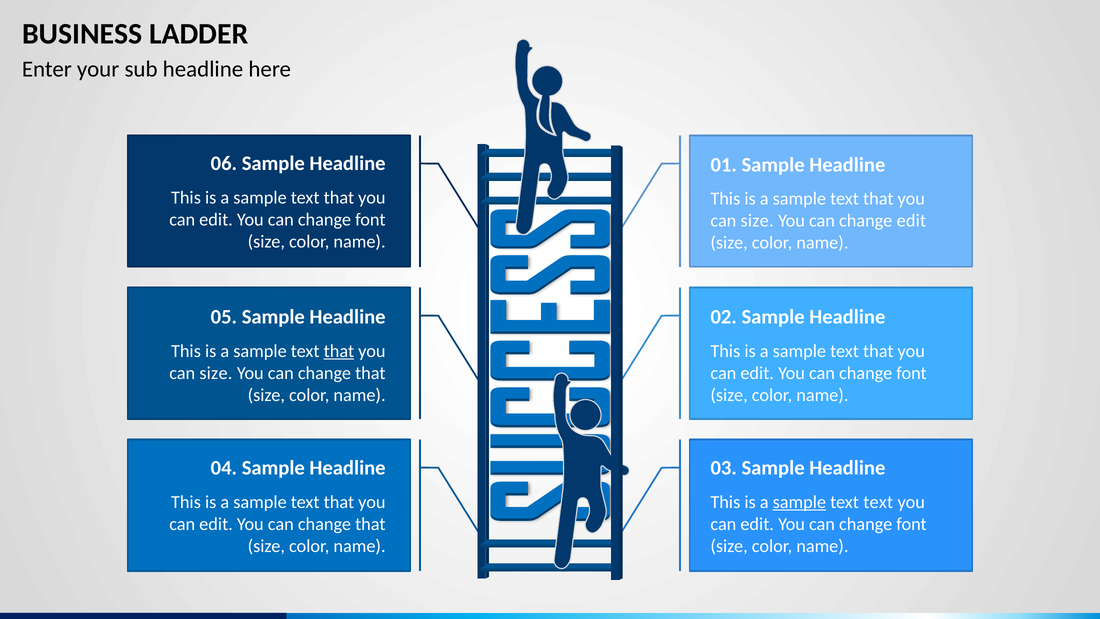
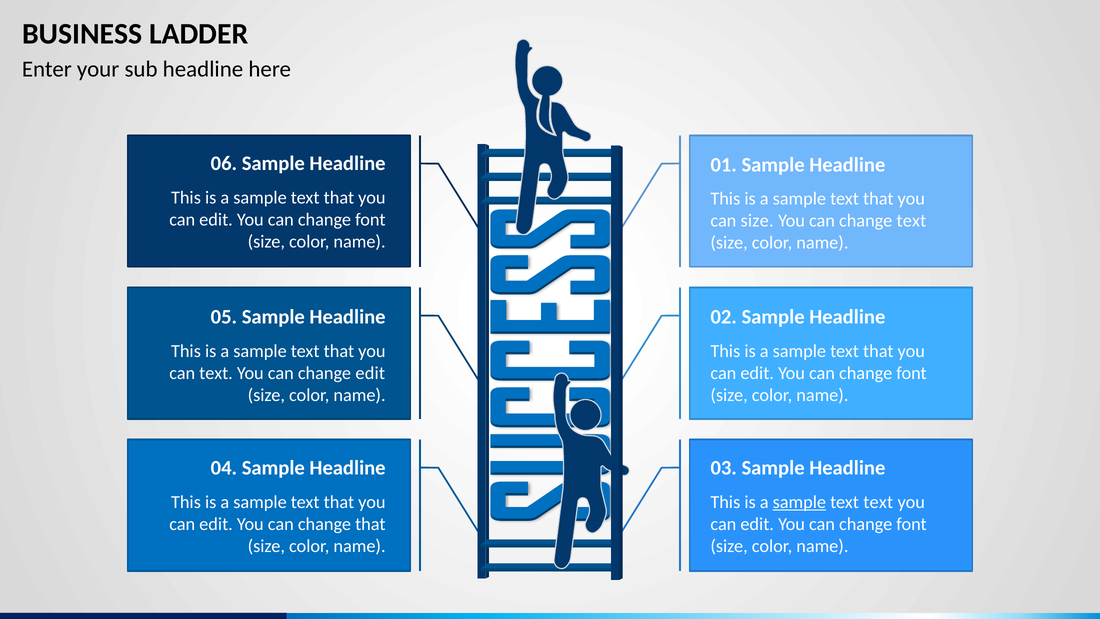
change edit: edit -> text (911, 221)
that underline: present -> none (339, 351)
size: size -> text (216, 373)
that: that -> edit (370, 373)
